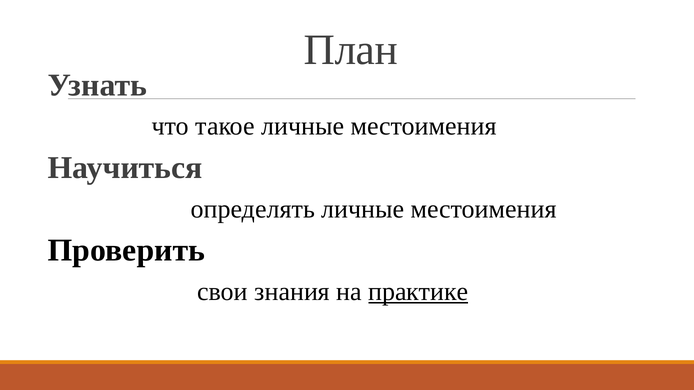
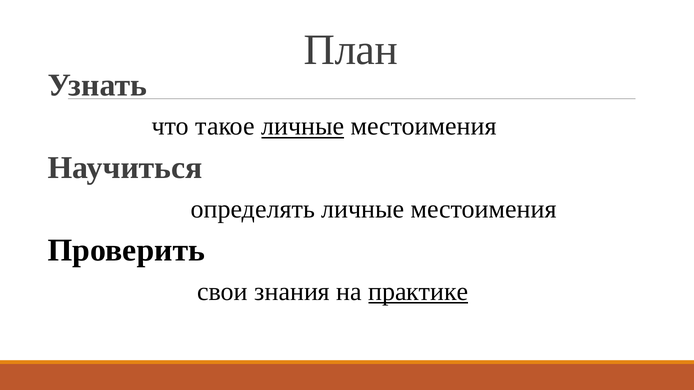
личные underline: none -> present (303, 126)
